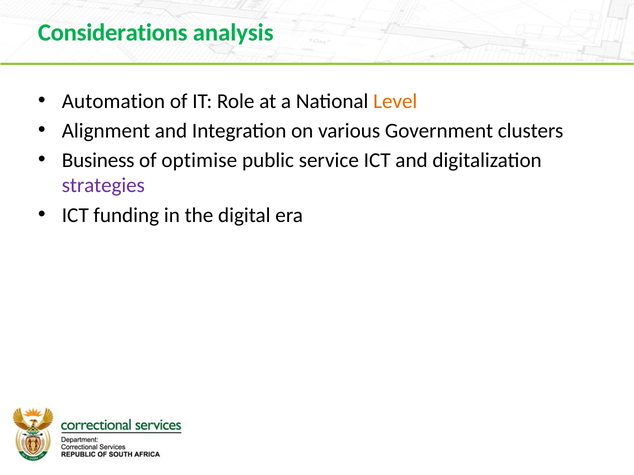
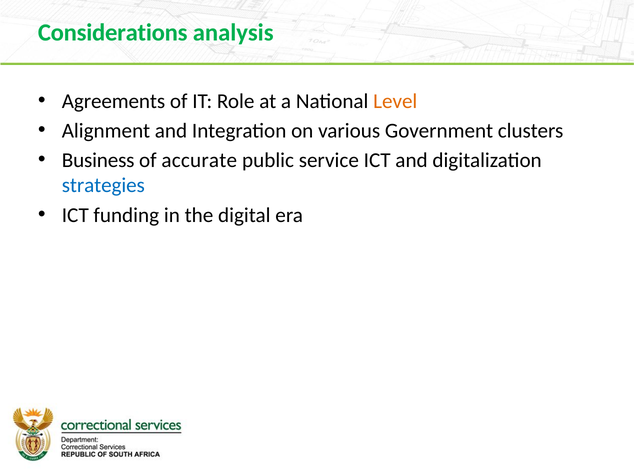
Automation: Automation -> Agreements (114, 101)
optimise: optimise -> accurate (199, 160)
strategies colour: purple -> blue (103, 186)
